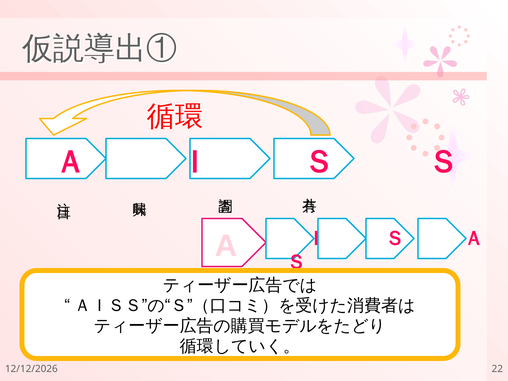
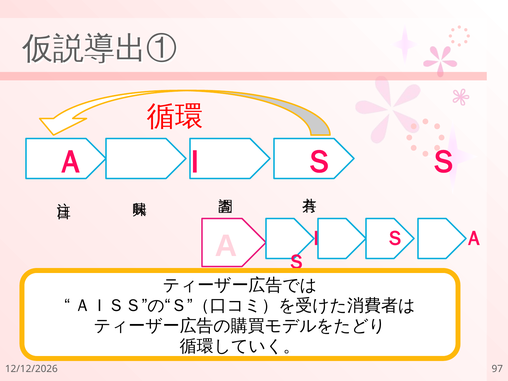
22: 22 -> 97 (497, 369)
